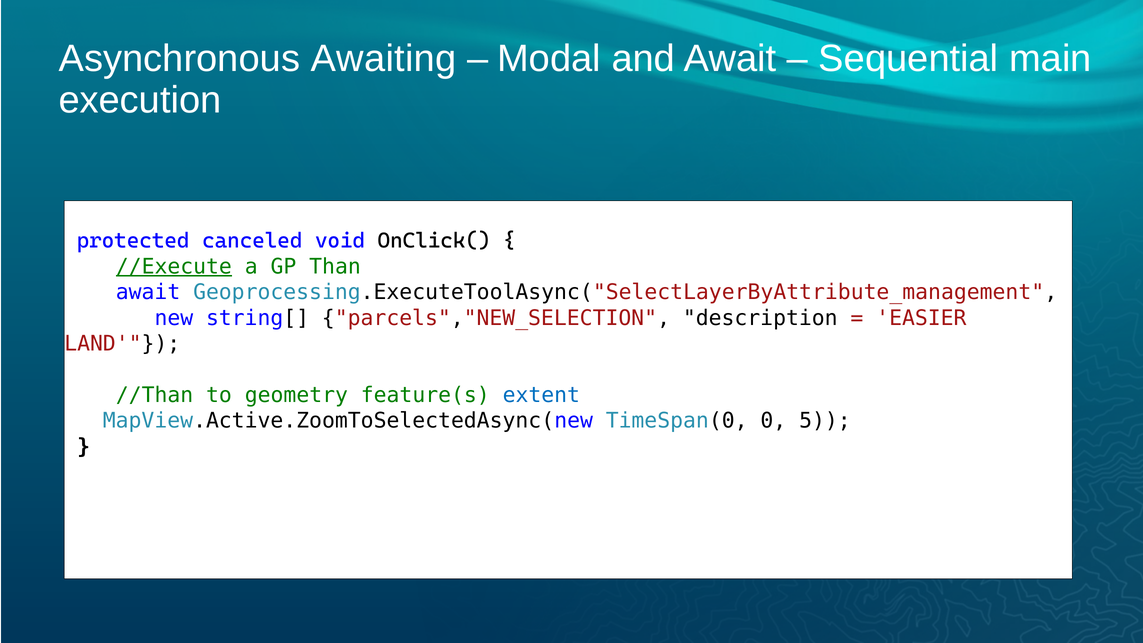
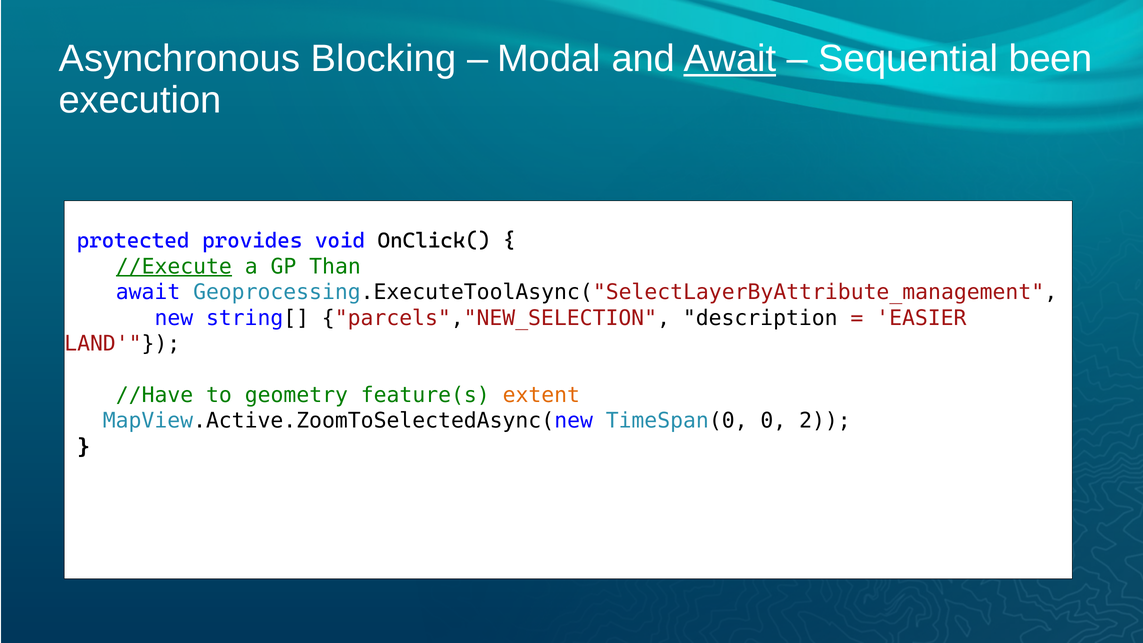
Awaiting: Awaiting -> Blocking (384, 59)
Await underline: none -> present (730, 59)
main: main -> been (1051, 59)
canceled: canceled -> provides (252, 241)
//Than: //Than -> //Have (155, 395)
extent colour: blue -> orange (541, 395)
5: 5 -> 2 (825, 421)
